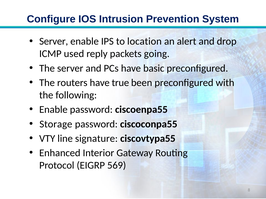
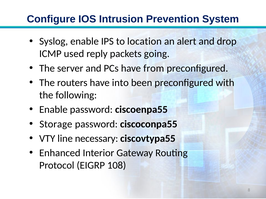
Server: Server -> Syslog (54, 41)
basic: basic -> from (154, 68)
true: true -> into (120, 83)
signature: signature -> necessary (97, 139)
569: 569 -> 108 (117, 166)
